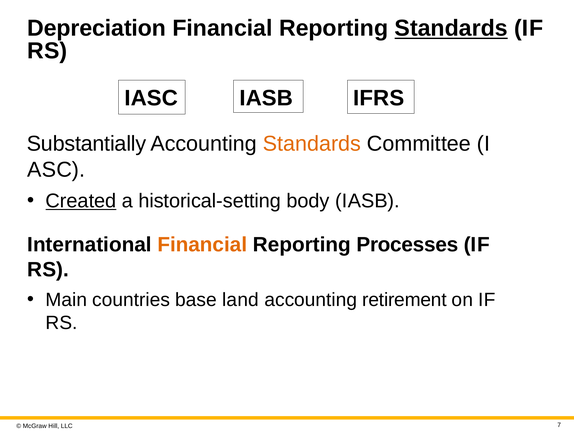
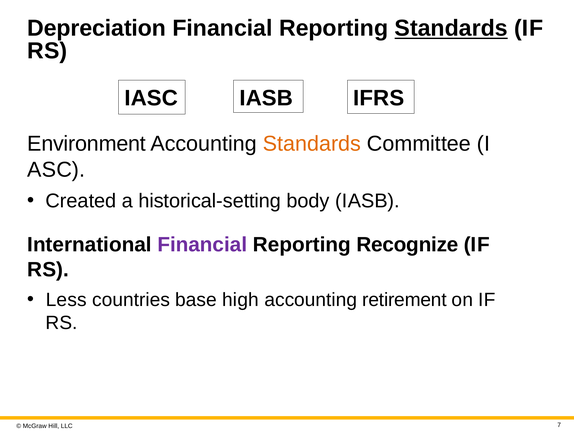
Substantially: Substantially -> Environment (87, 144)
Created underline: present -> none (81, 201)
Financial colour: orange -> purple (202, 244)
Processes: Processes -> Recognize (407, 244)
Main: Main -> Less (66, 299)
land: land -> high (241, 299)
